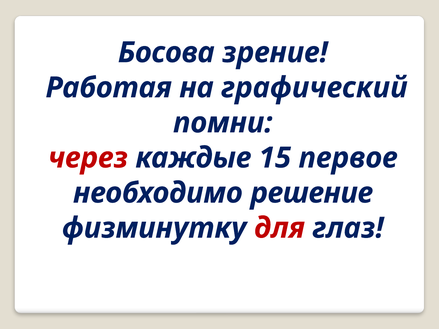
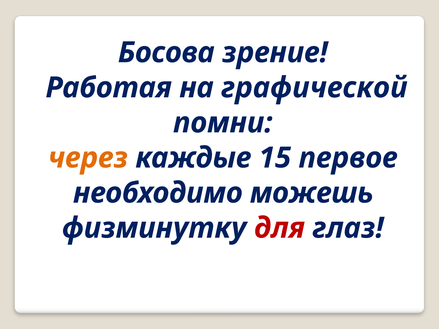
графический: графический -> графической (314, 88)
через colour: red -> orange (88, 158)
решение: решение -> можешь (312, 193)
